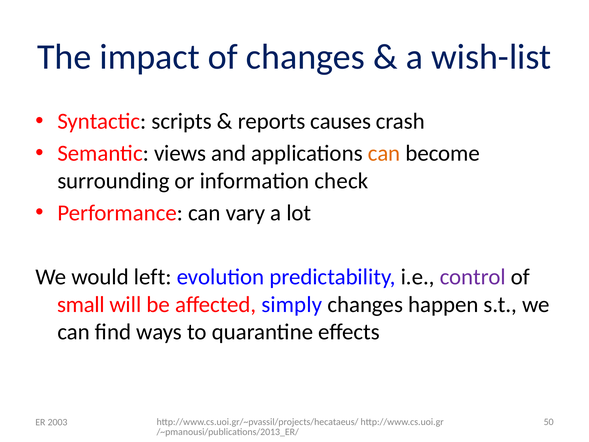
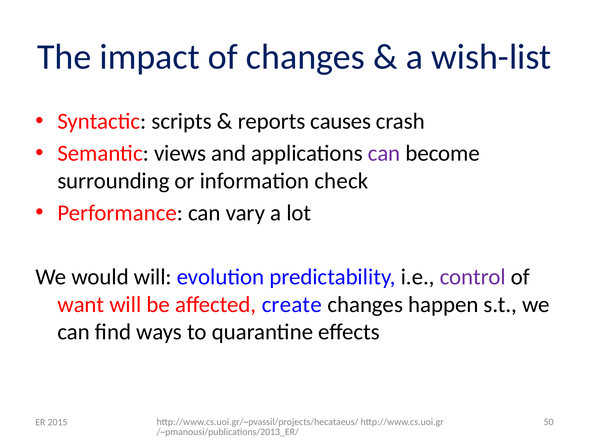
can colour: orange -> purple (384, 153)
would left: left -> will (153, 277)
small: small -> want (81, 304)
simply: simply -> create (292, 304)
2003: 2003 -> 2015 (58, 422)
